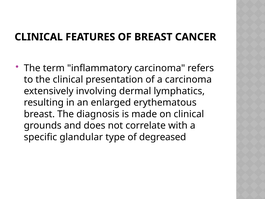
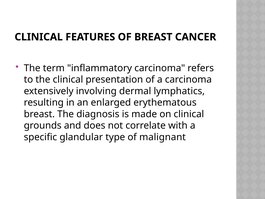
degreased: degreased -> malignant (163, 137)
